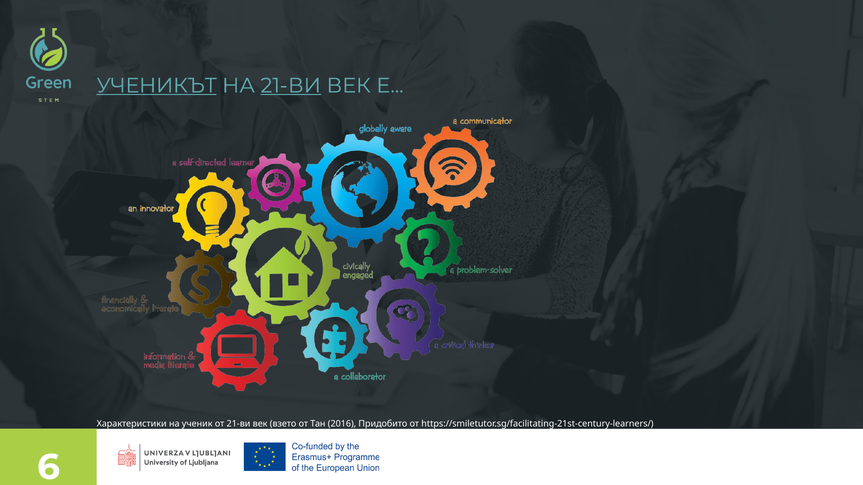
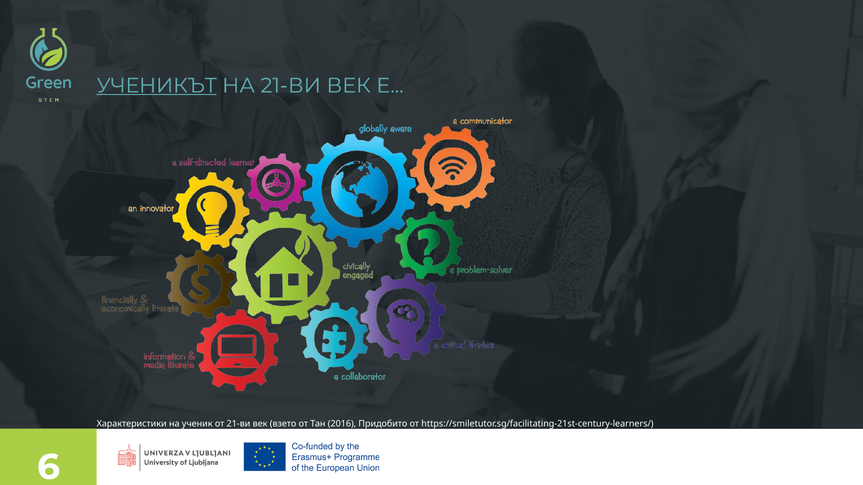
21-ВИ underline: present -> none (291, 86)
